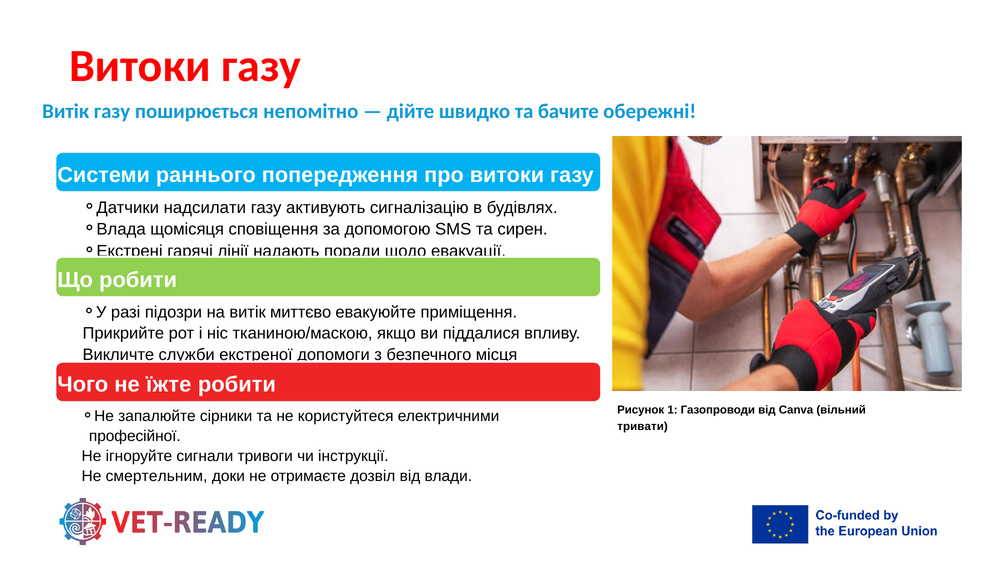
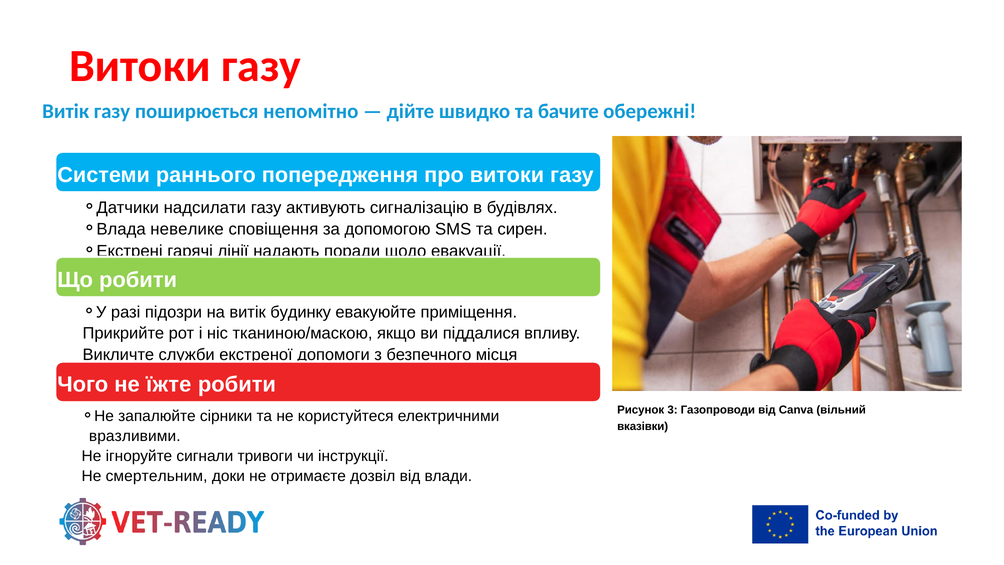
щомісяця: щомісяця -> невелике (187, 229)
миттєво: миттєво -> будинку (301, 312)
1: 1 -> 3 (673, 410)
тривати: тривати -> вказівки (643, 426)
професійної: професійної -> вразливими (135, 436)
